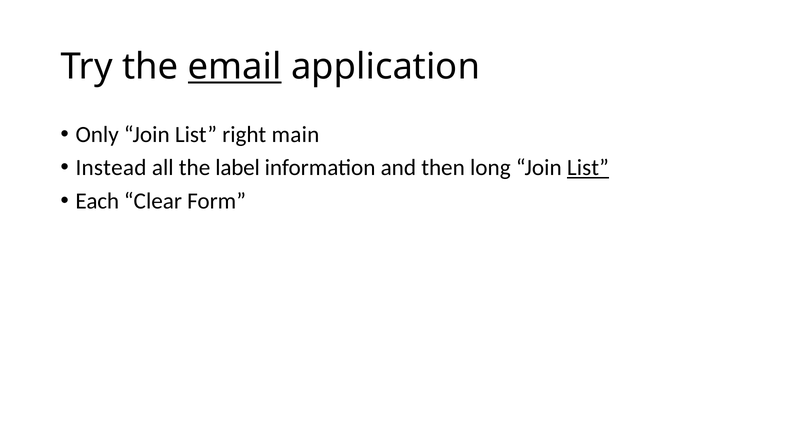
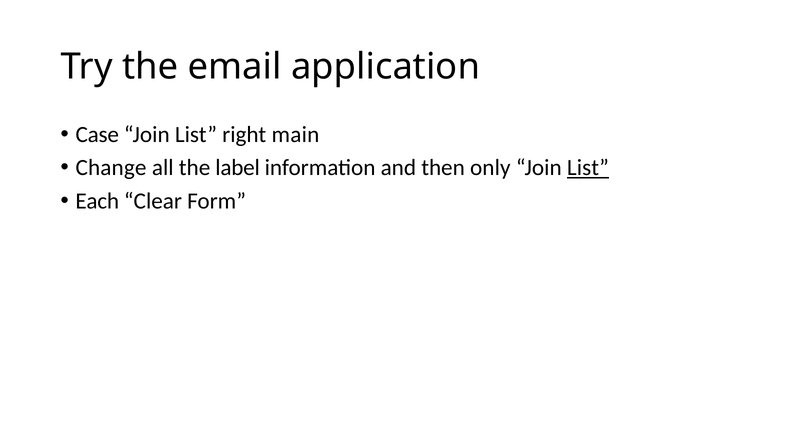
email underline: present -> none (235, 67)
Only: Only -> Case (97, 134)
Instead: Instead -> Change (111, 168)
long: long -> only (490, 168)
